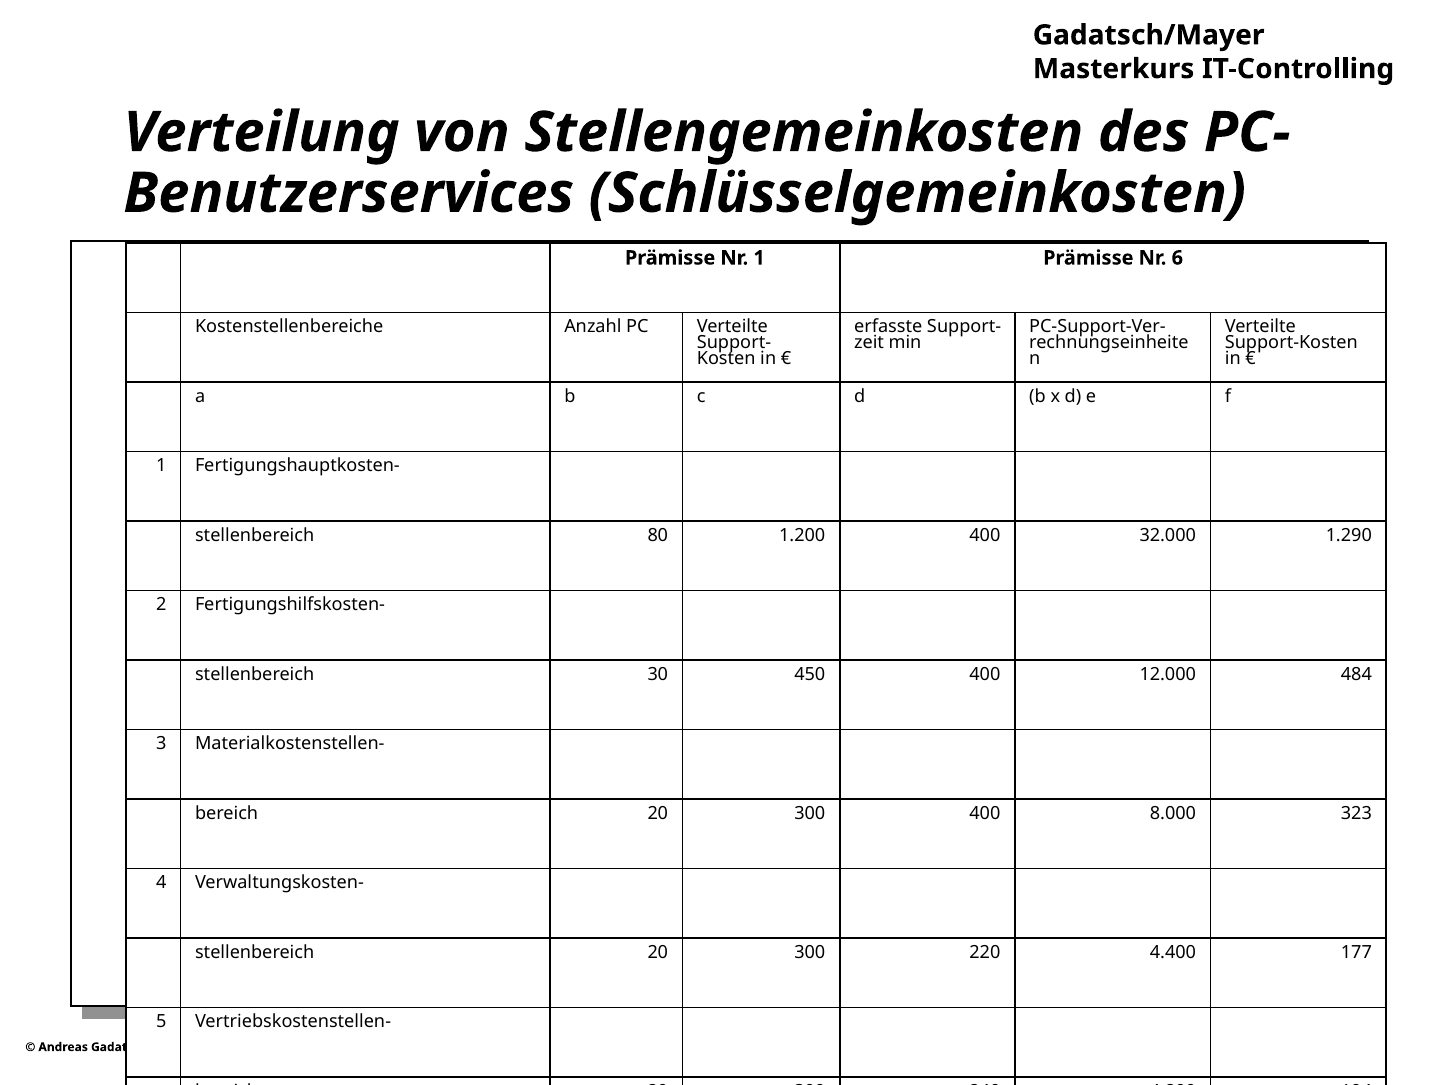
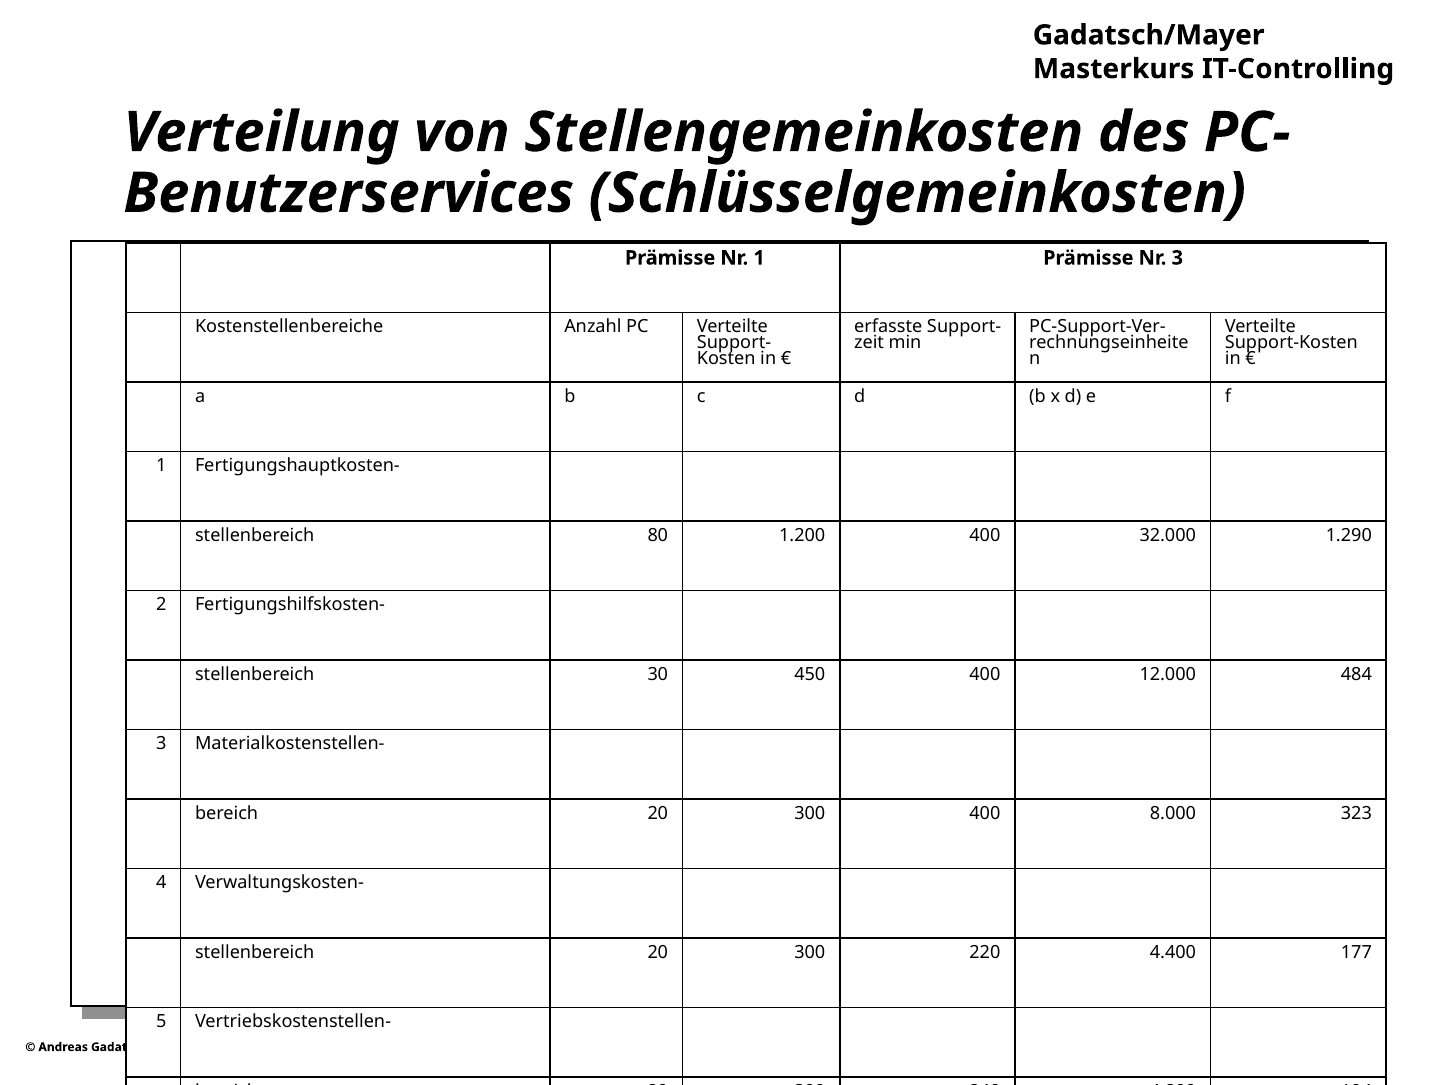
Nr 6: 6 -> 3 (1177, 258)
